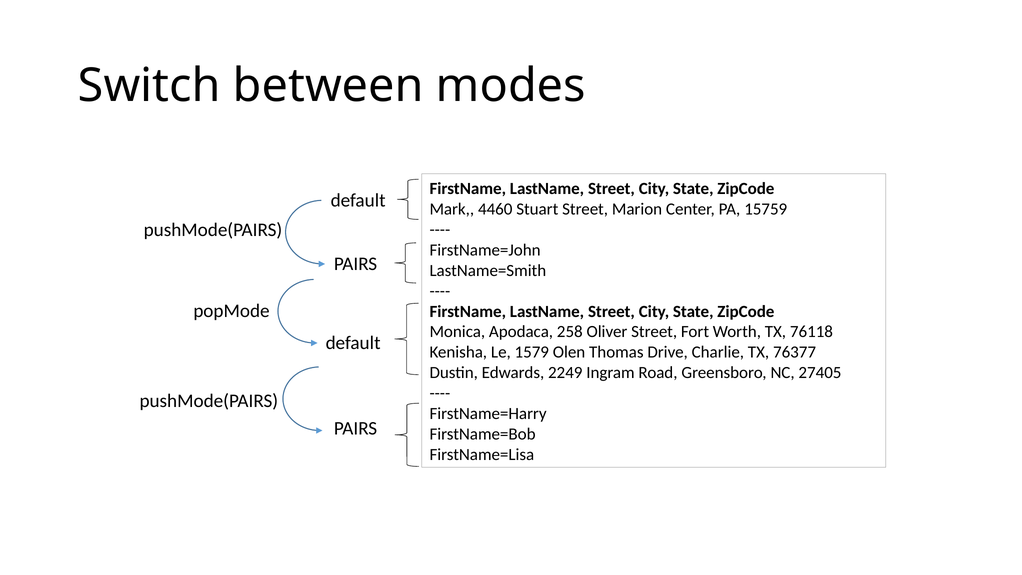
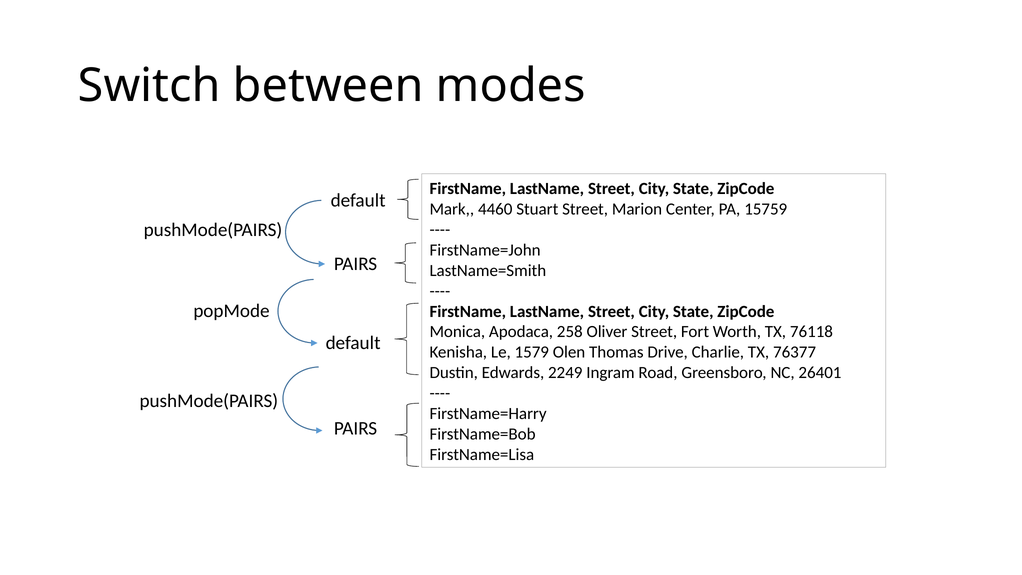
27405: 27405 -> 26401 (820, 373)
